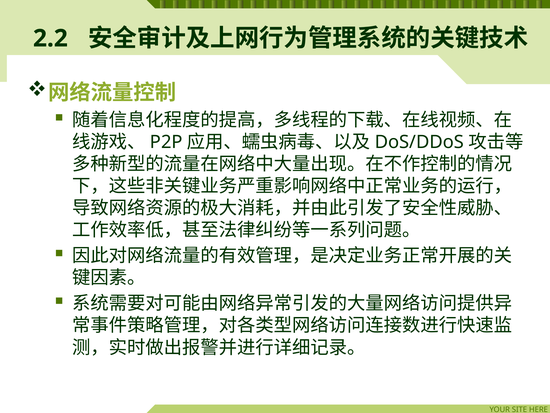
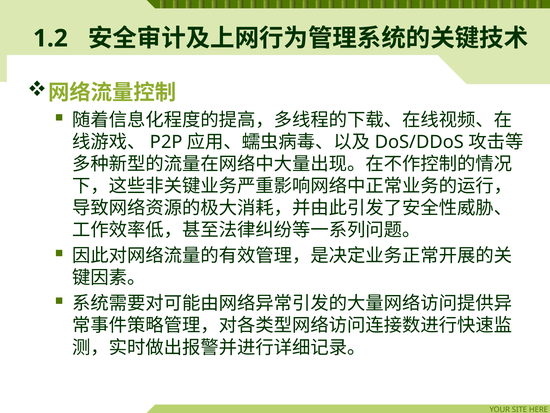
2.2: 2.2 -> 1.2 (50, 38)
